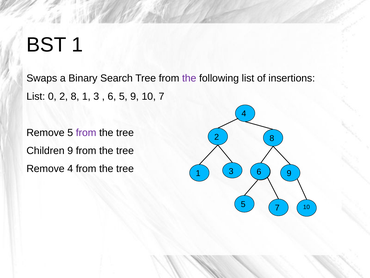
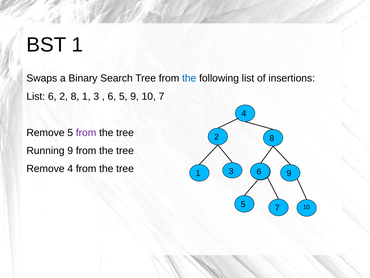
the colour: purple -> blue (189, 78)
List 0: 0 -> 6 (52, 96)
Children: Children -> Running (45, 150)
